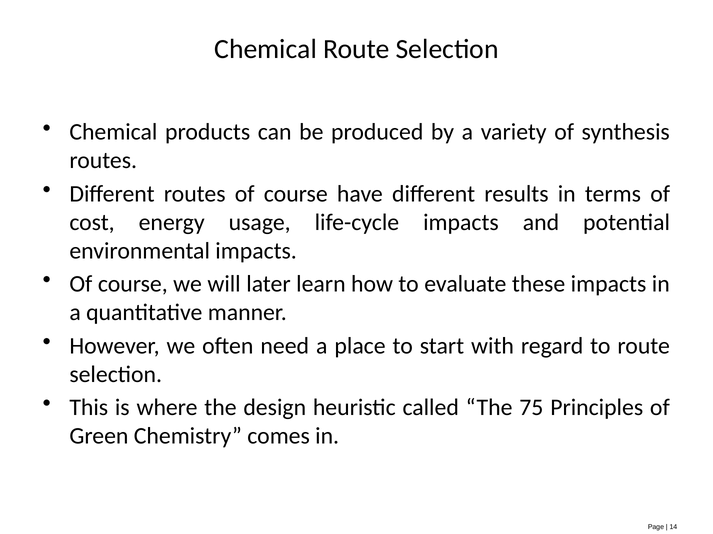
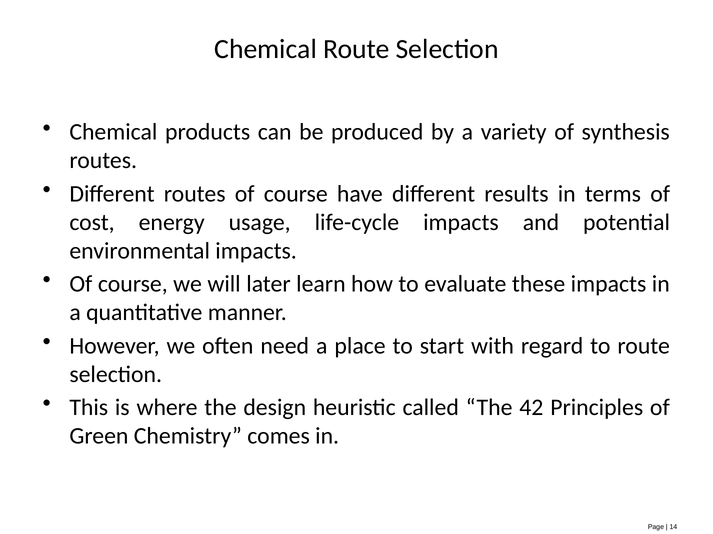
75: 75 -> 42 (531, 408)
